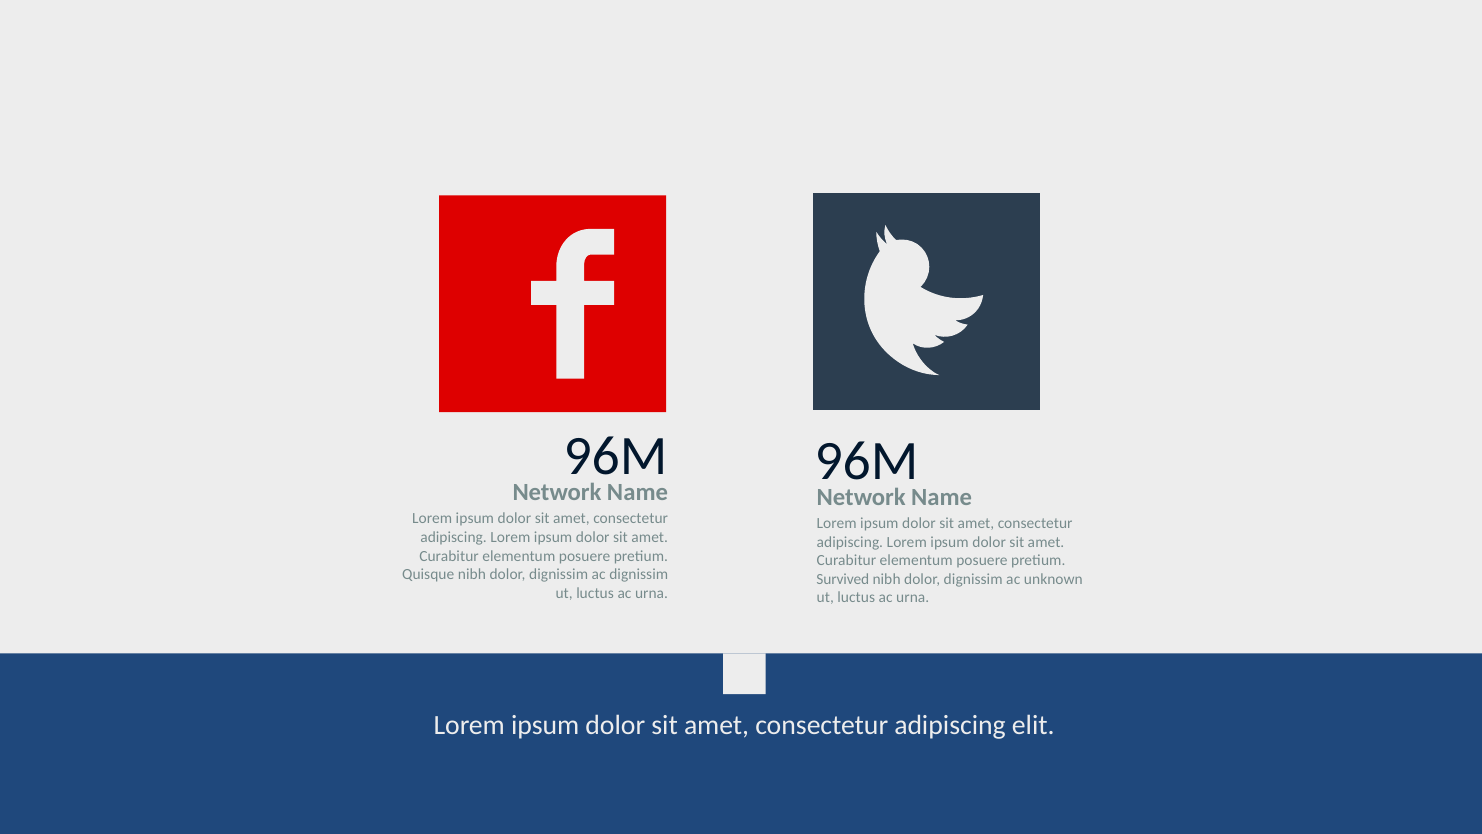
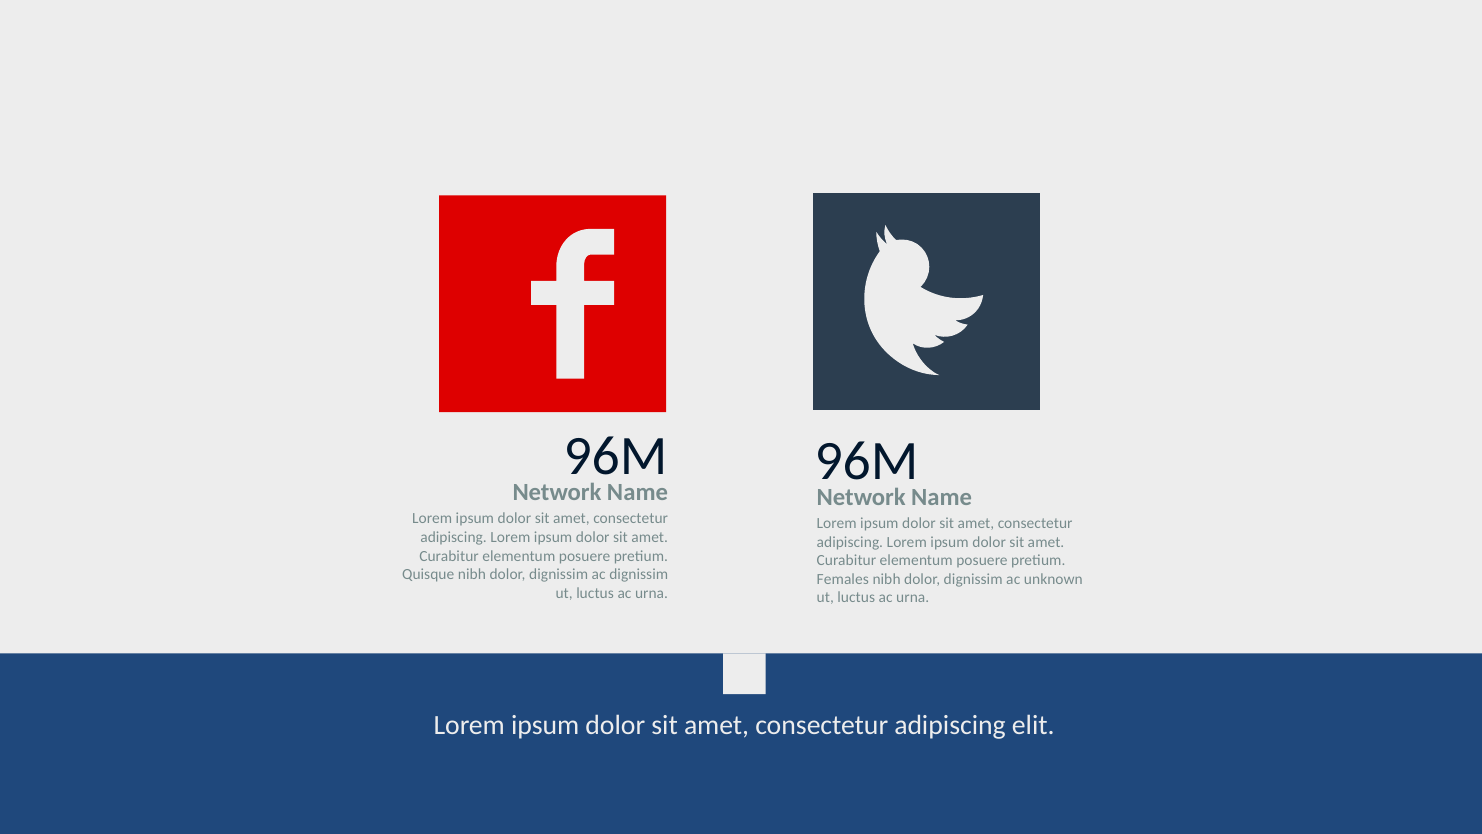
Survived: Survived -> Females (843, 579)
